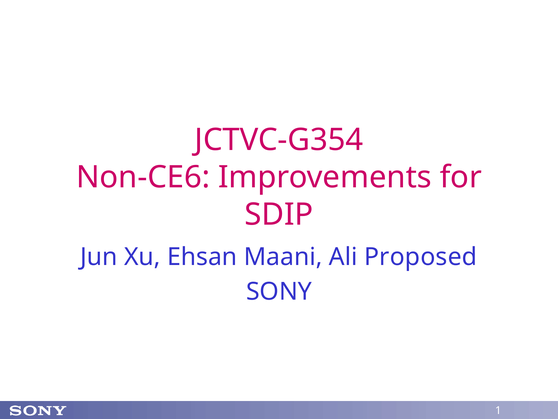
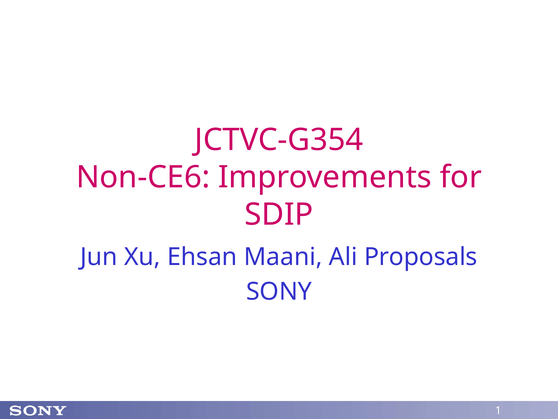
Proposed: Proposed -> Proposals (421, 257)
